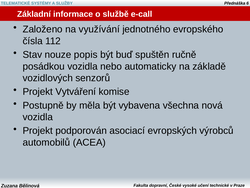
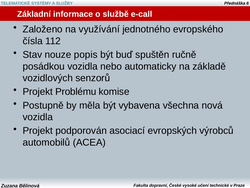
Vytváření: Vytváření -> Problému (76, 92)
